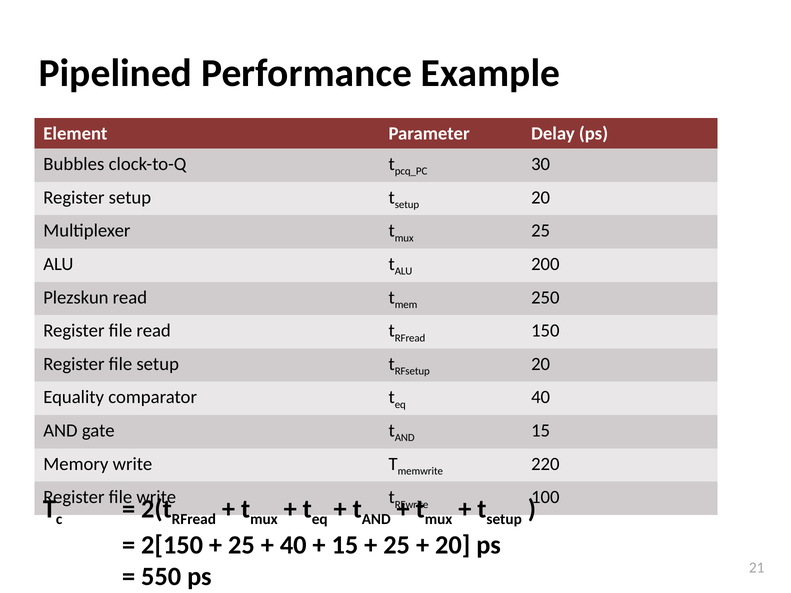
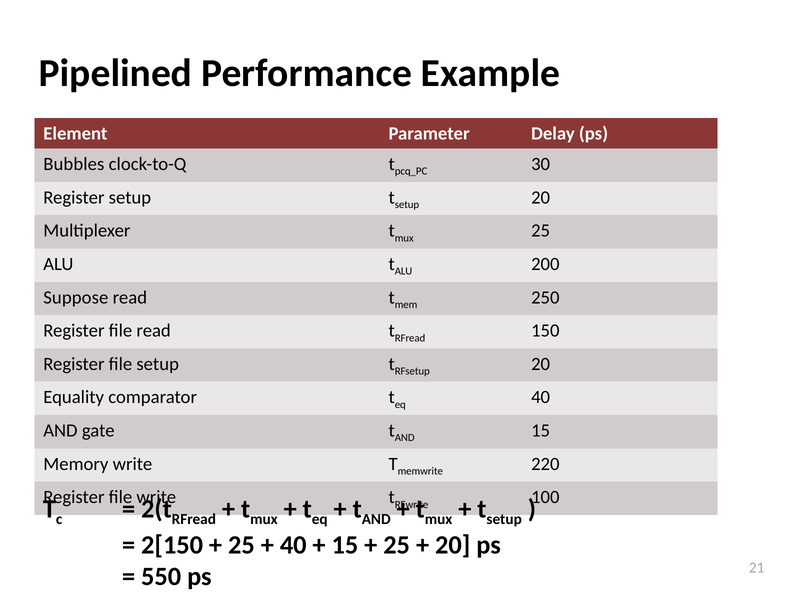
Plezskun: Plezskun -> Suppose (76, 297)
